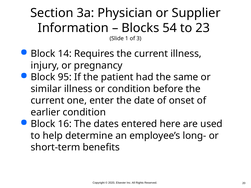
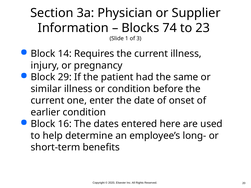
54: 54 -> 74 (170, 28)
95: 95 -> 29 (65, 77)
